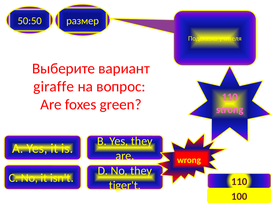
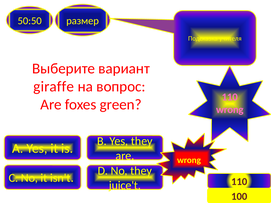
strong: strong -> wrong (230, 110)
tiger't: tiger't -> juice't (125, 185)
